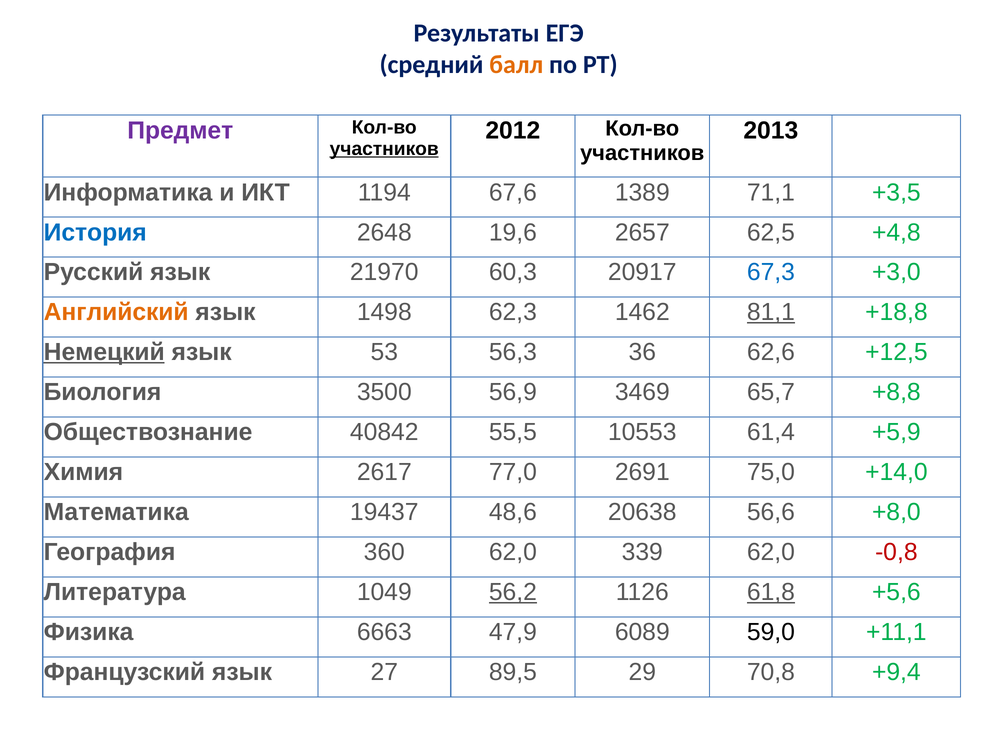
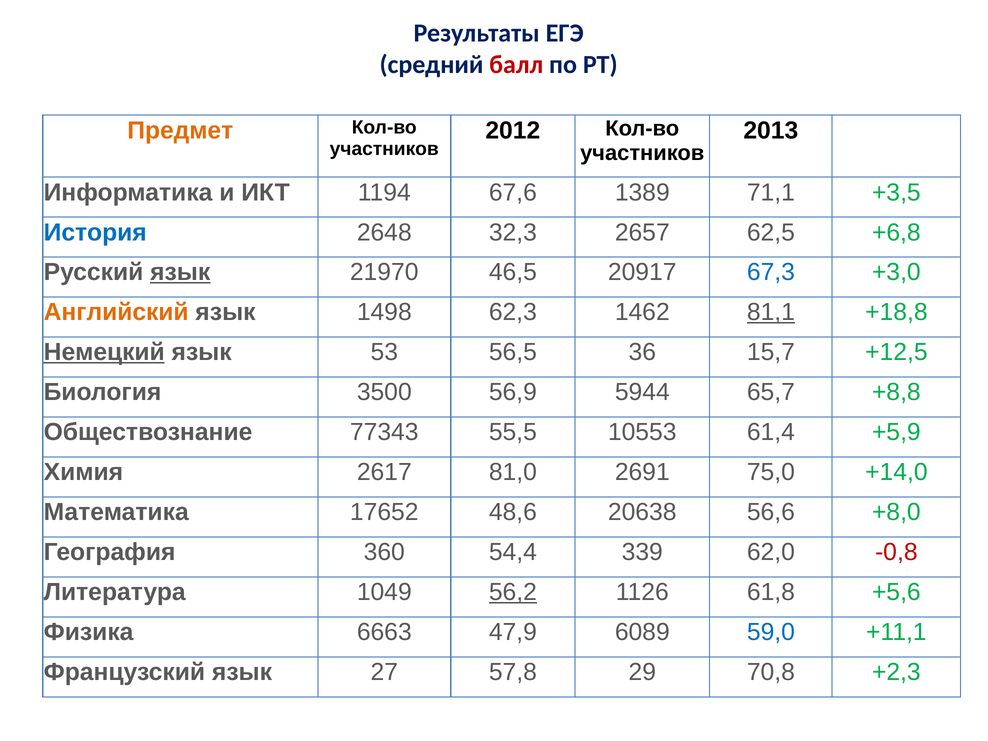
балл colour: orange -> red (516, 64)
Предмет colour: purple -> orange (180, 130)
участников underline: present -> none (384, 149)
19,6: 19,6 -> 32,3 (513, 232)
+4,8: +4,8 -> +6,8 (896, 232)
язык underline: none -> present (180, 272)
60,3: 60,3 -> 46,5 (513, 272)
56,3: 56,3 -> 56,5 (513, 352)
62,6: 62,6 -> 15,7 (771, 352)
3469: 3469 -> 5944 (642, 392)
40842: 40842 -> 77343 (384, 432)
77,0: 77,0 -> 81,0 (513, 472)
19437: 19437 -> 17652 (384, 512)
360 62,0: 62,0 -> 54,4 (513, 552)
61,8 underline: present -> none (771, 592)
59,0 colour: black -> blue (771, 632)
89,5: 89,5 -> 57,8 (513, 672)
+9,4: +9,4 -> +2,3 (896, 672)
